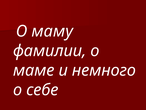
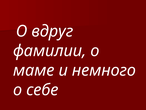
маму: маму -> вдруг (52, 31)
